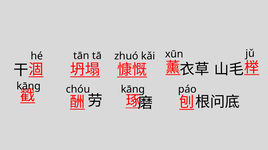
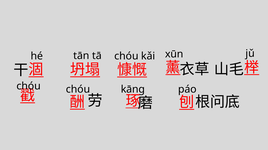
tā zhuó: zhuó -> chóu (126, 56)
kāng: kāng -> chóu (29, 87)
